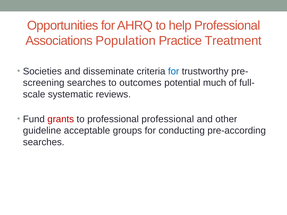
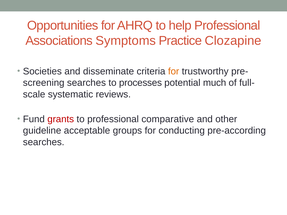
Population: Population -> Symptoms (126, 41)
Treatment: Treatment -> Clozapine (233, 41)
for colour: blue -> orange (174, 71)
outcomes: outcomes -> processes (140, 83)
professional professional: professional -> comparative (168, 119)
